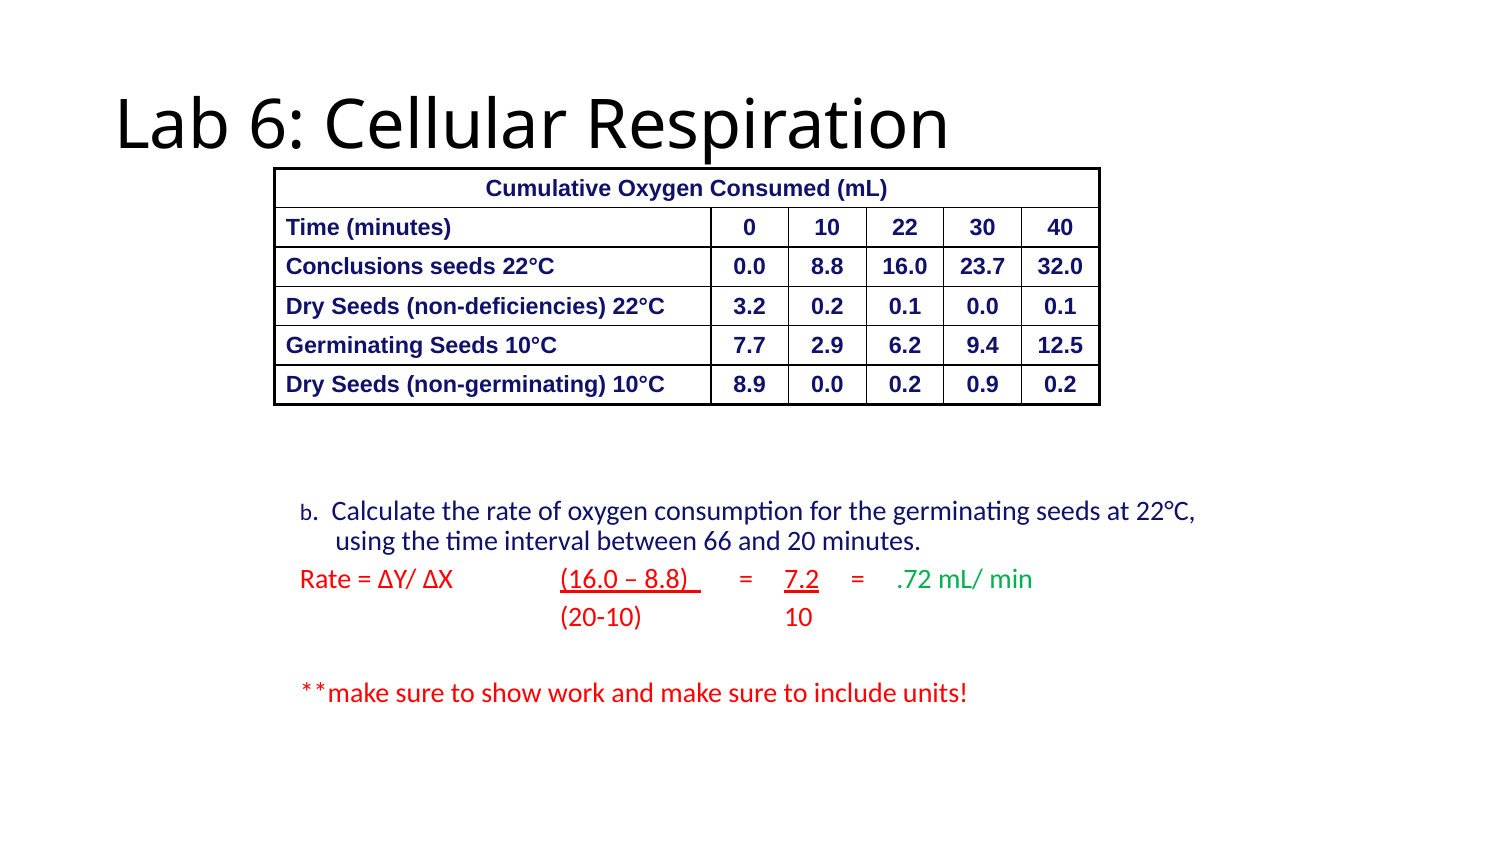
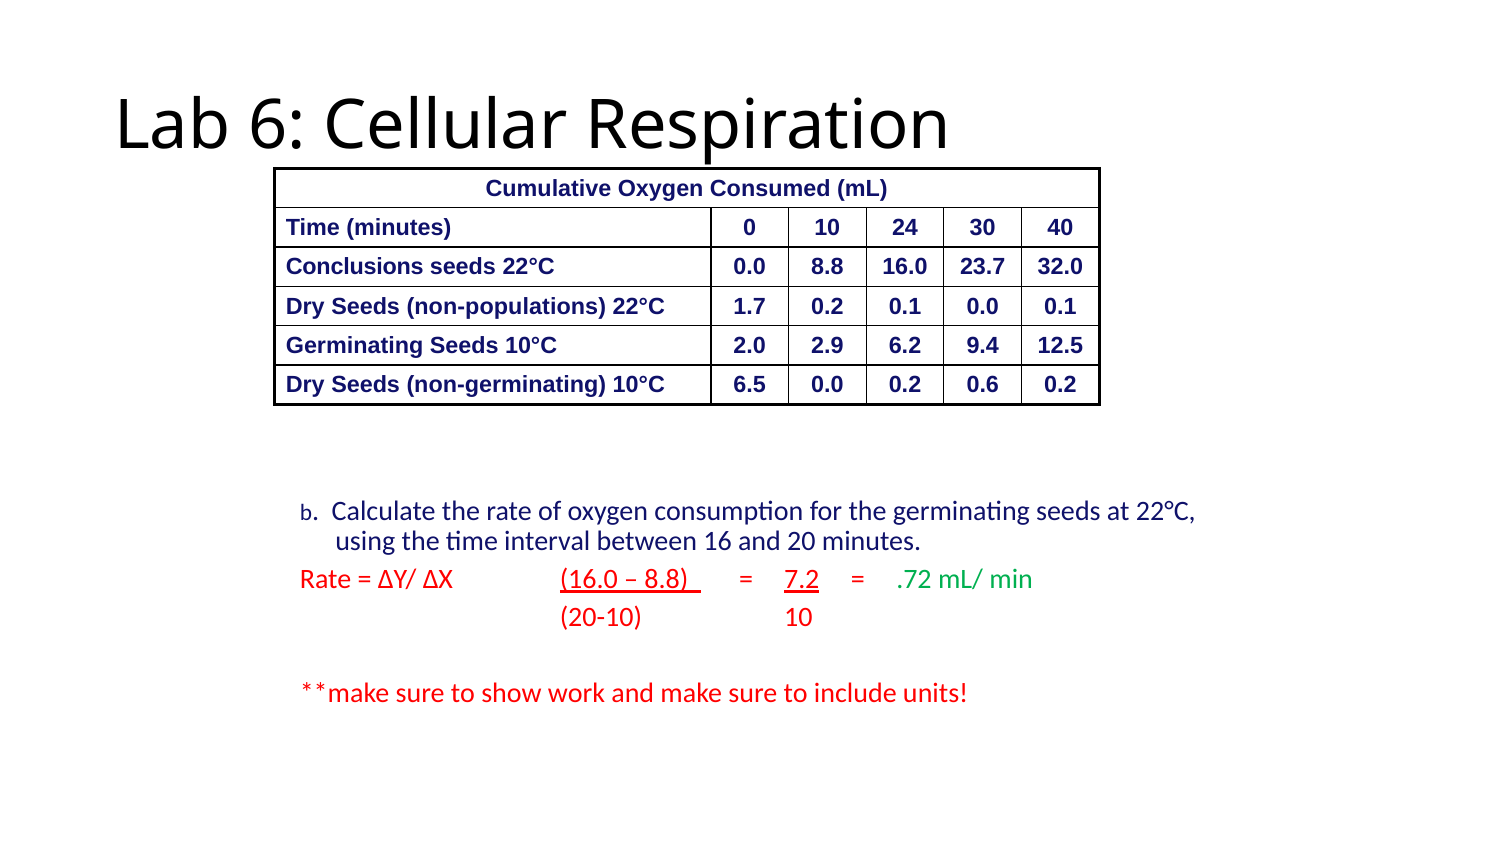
22: 22 -> 24 (905, 228)
non-deficiencies: non-deficiencies -> non-populations (506, 306)
3.2: 3.2 -> 1.7 (750, 306)
7.7: 7.7 -> 2.0 (750, 345)
8.9: 8.9 -> 6.5 (750, 385)
0.9: 0.9 -> 0.6 (983, 385)
66: 66 -> 16 (718, 541)
